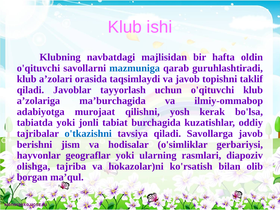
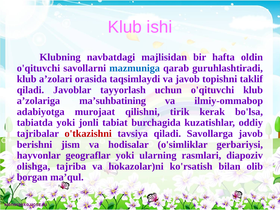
ma’burchagida: ma’burchagida -> ma’suhbatining (113, 101)
yosh: yosh -> tirik (180, 112)
o'tkazishni colour: blue -> red (88, 134)
